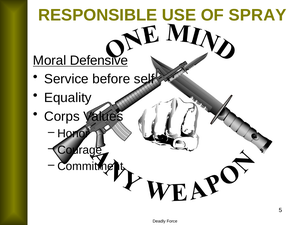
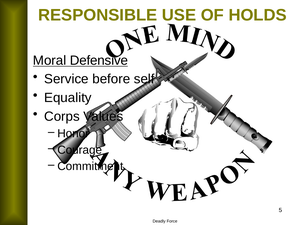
SPRAY: SPRAY -> HOLDS (258, 15)
